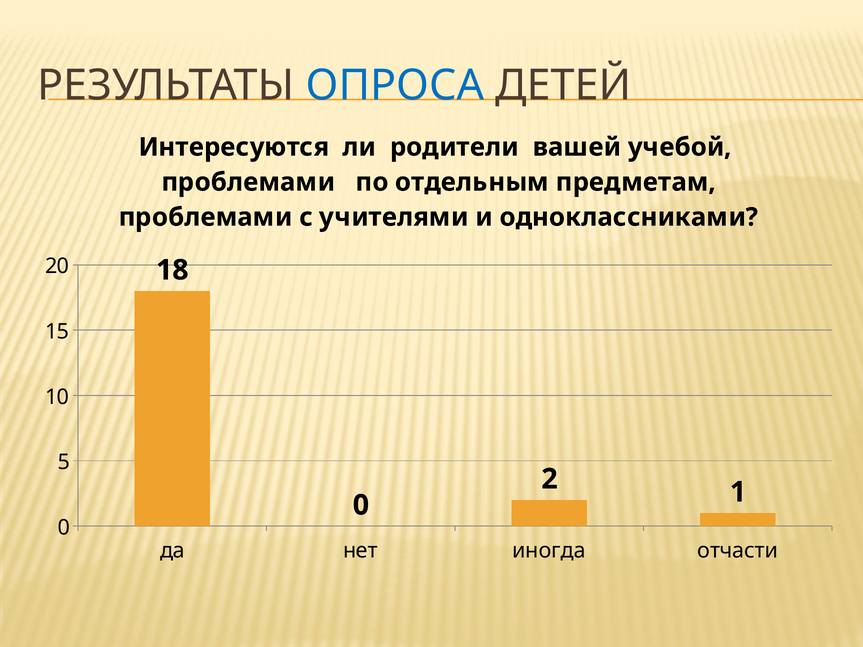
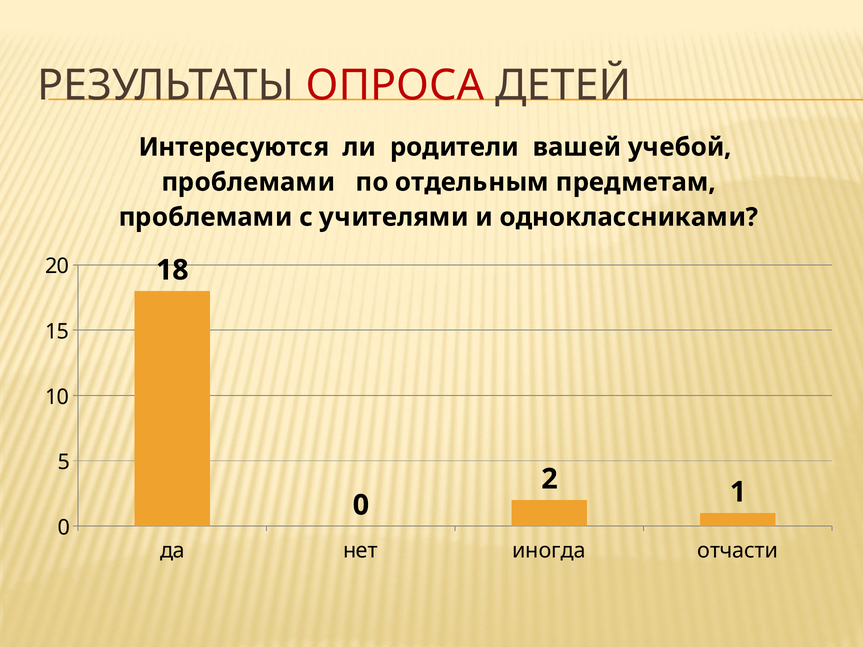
ОПРОСА colour: blue -> red (395, 86)
